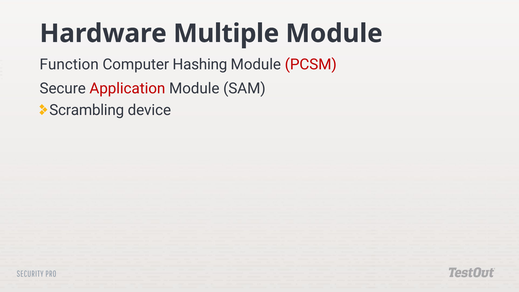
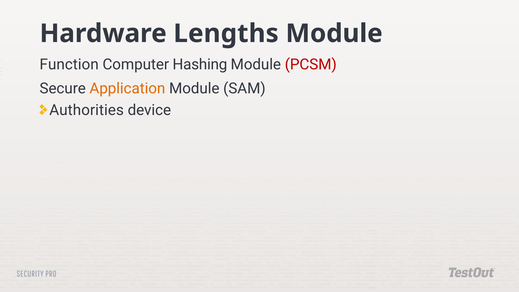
Multiple: Multiple -> Lengths (226, 33)
Application colour: red -> orange (127, 89)
Scrambling: Scrambling -> Authorities (87, 110)
